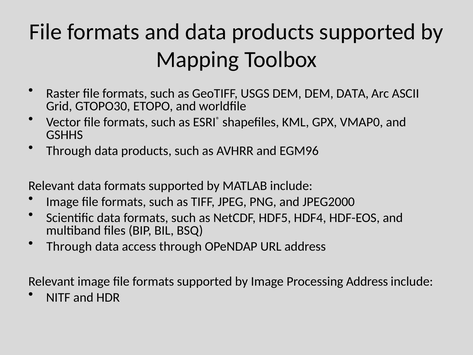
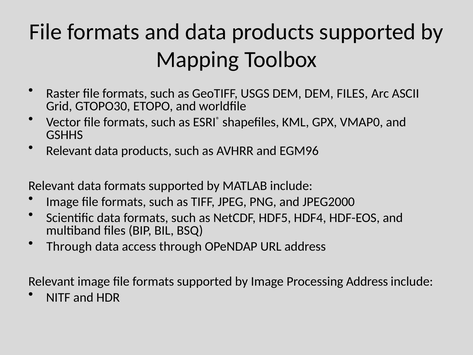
DEM DATA: DATA -> FILES (352, 93)
Through: Through -> Relevant (69, 151)
